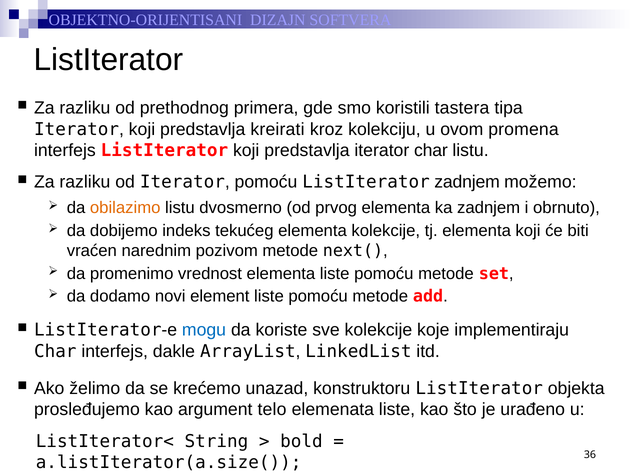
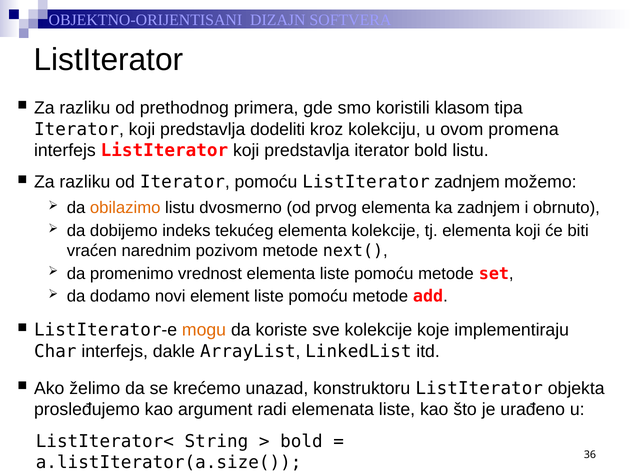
tastera: tastera -> klasom (462, 108)
kreirati: kreirati -> dodeliti (278, 129)
iterator char: char -> bold (431, 150)
mogu colour: blue -> orange (204, 330)
telo: telo -> radi (272, 409)
